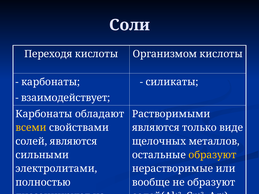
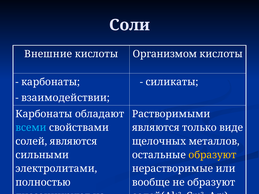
Переходя: Переходя -> Внешние (48, 54)
взаимодействует: взаимодействует -> взаимодействии (66, 98)
всеми colour: yellow -> light blue (31, 128)
